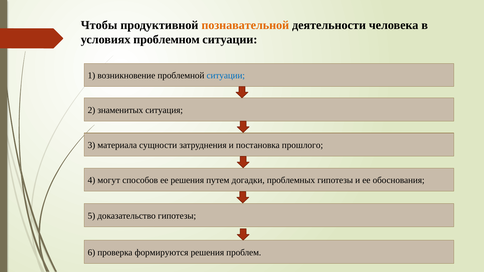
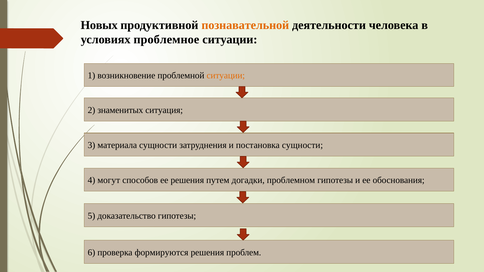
Чтобы: Чтобы -> Новых (99, 25)
проблемном: проблемном -> проблемное (166, 40)
ситуации colour: blue -> orange (226, 76)
постановка прошлого: прошлого -> сущности (302, 145)
проблемных: проблемных -> проблемном (291, 180)
